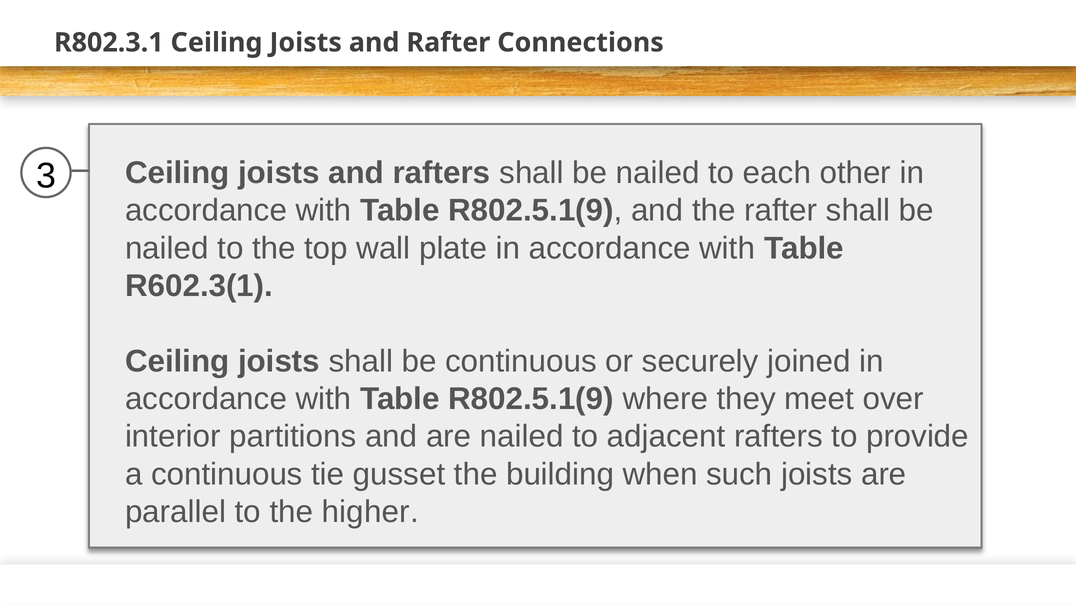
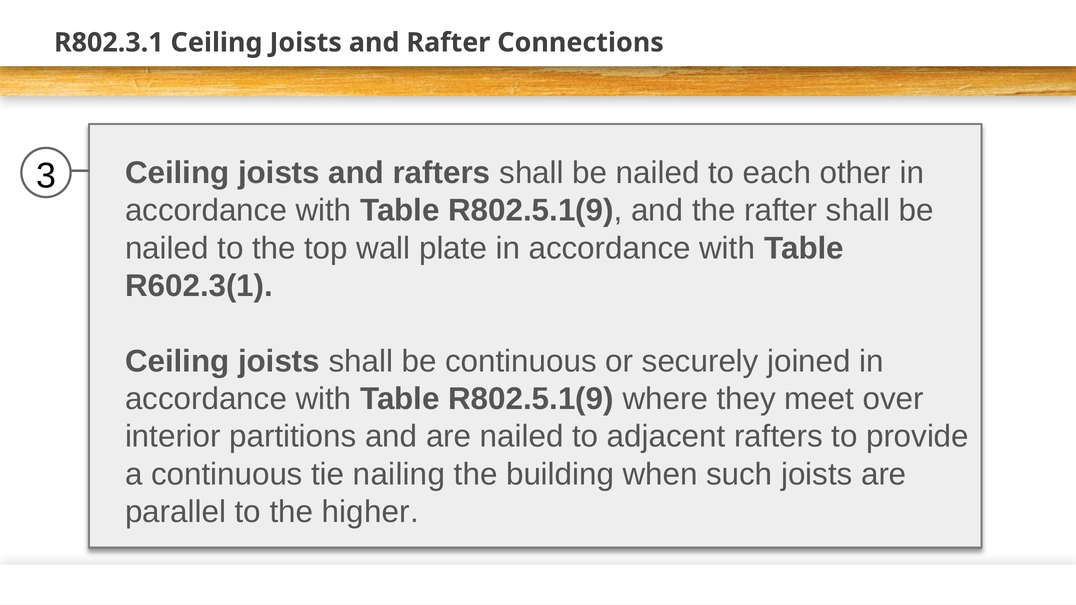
gusset: gusset -> nailing (399, 474)
